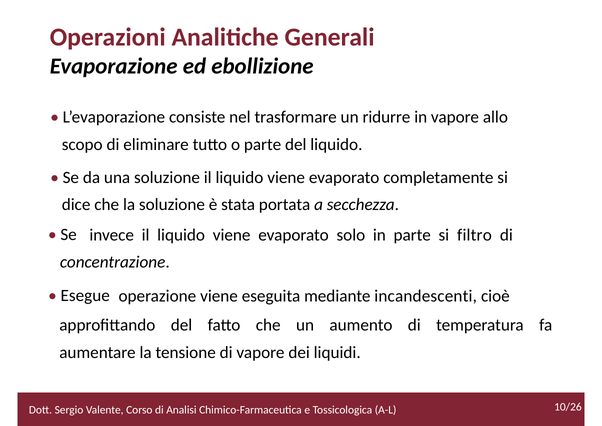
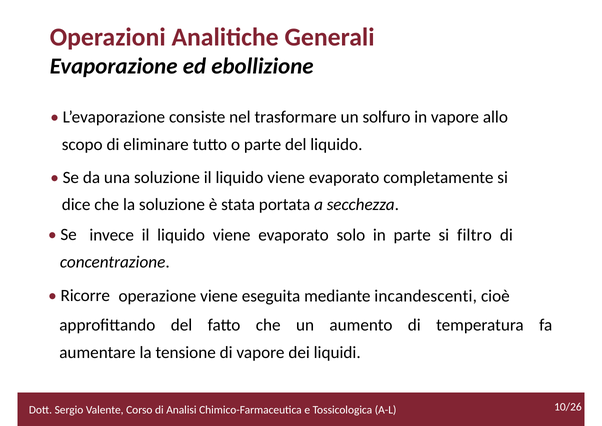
ridurre: ridurre -> solfuro (386, 117)
Esegue: Esegue -> Ricorre (85, 295)
